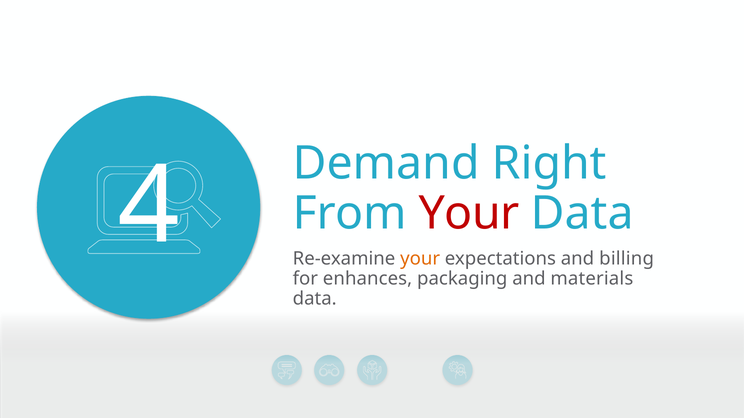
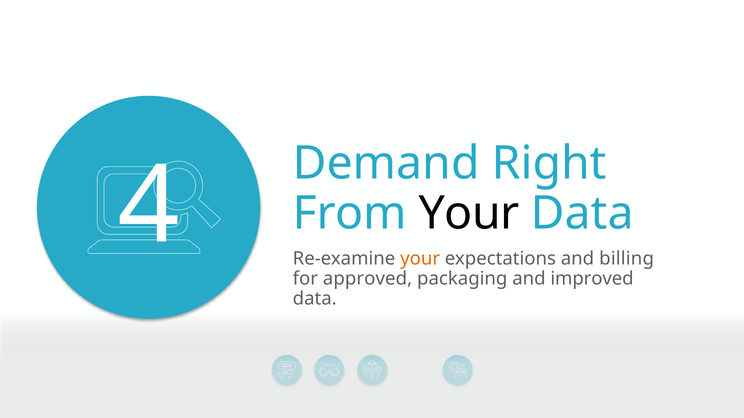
Your colour: red -> black (469, 214)
enhances: enhances -> approved (368, 279)
materials: materials -> improved (592, 279)
